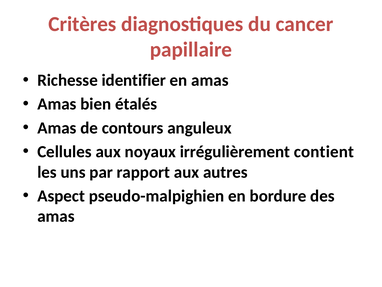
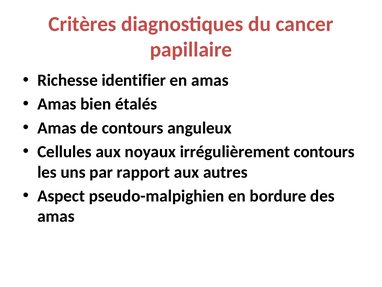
irrégulièrement contient: contient -> contours (324, 151)
